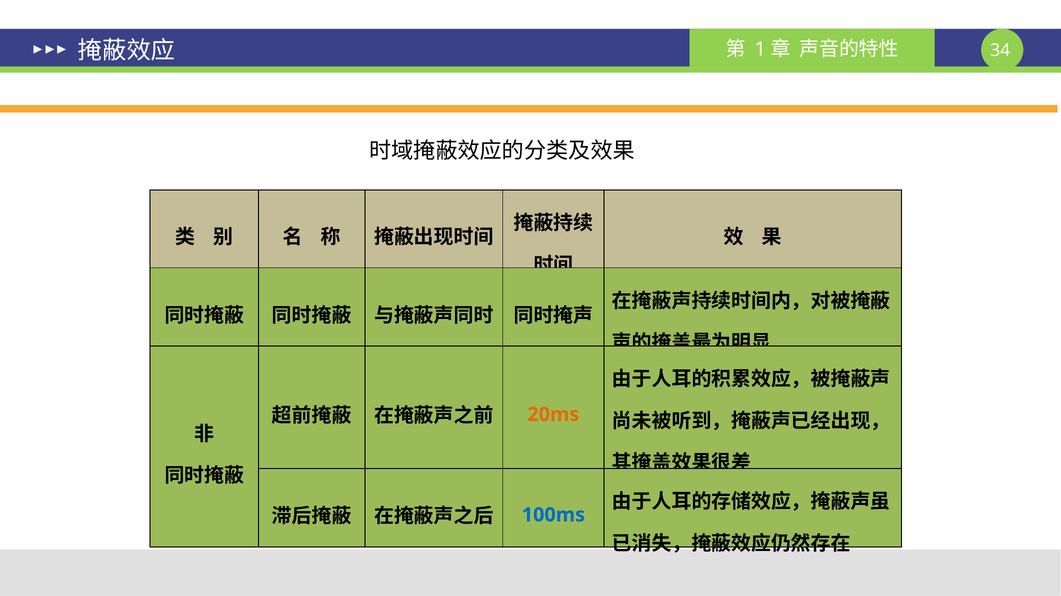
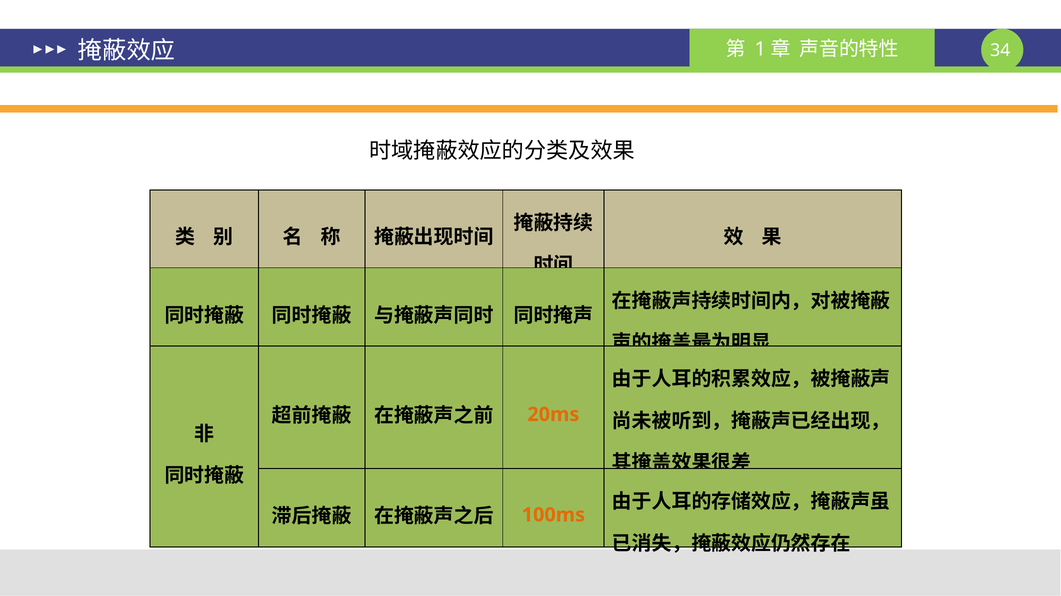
100ms colour: blue -> orange (553, 515)
